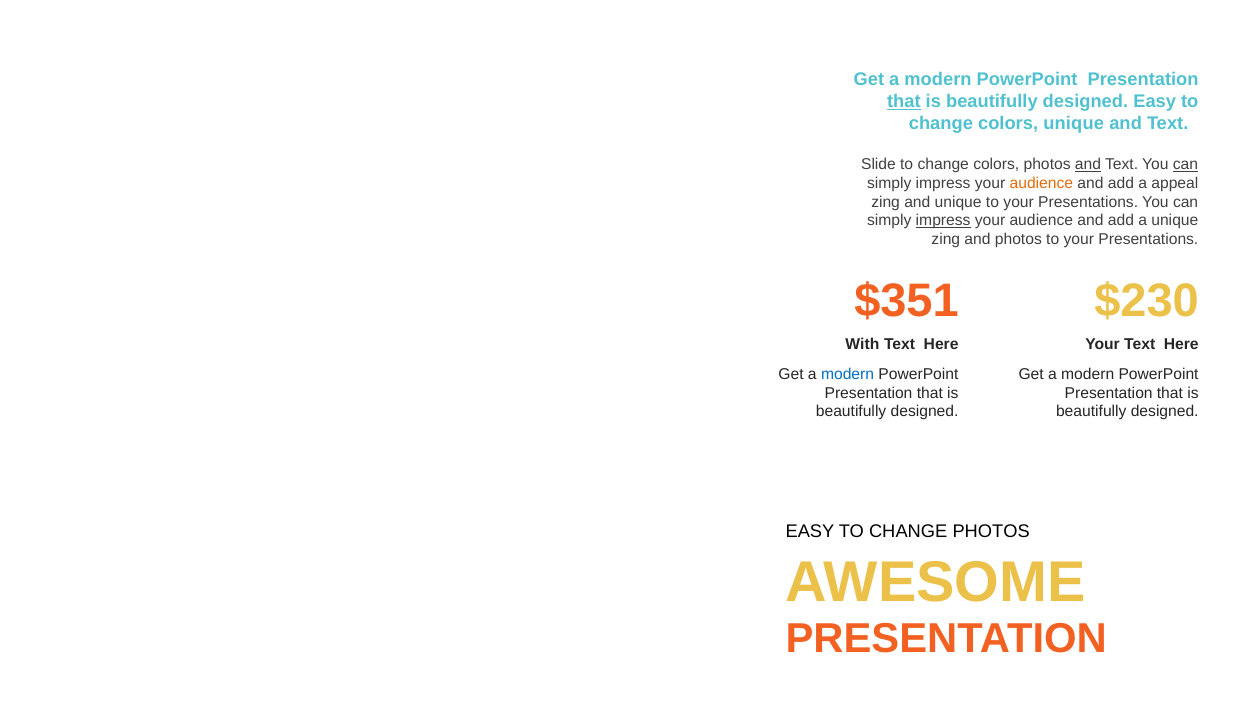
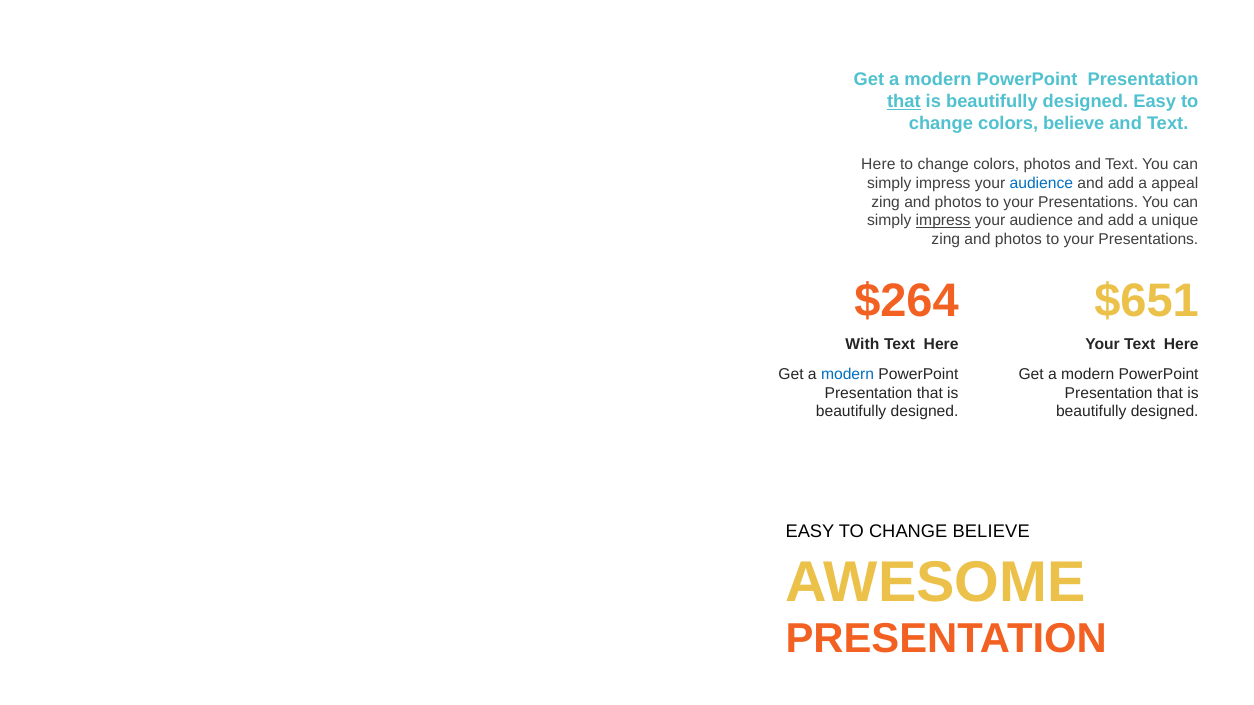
colors unique: unique -> believe (1074, 124)
Slide: Slide -> Here (878, 164)
and underline: present -> none (1088, 164)
can underline: present -> none (1186, 164)
audience colour: orange -> blue (1041, 183)
unique: unique -> photos (958, 202)
$351: $351 -> $264 (907, 301)
$230: $230 -> $651 (1147, 301)
CHANGE PHOTOS: PHOTOS -> BELIEVE (991, 532)
